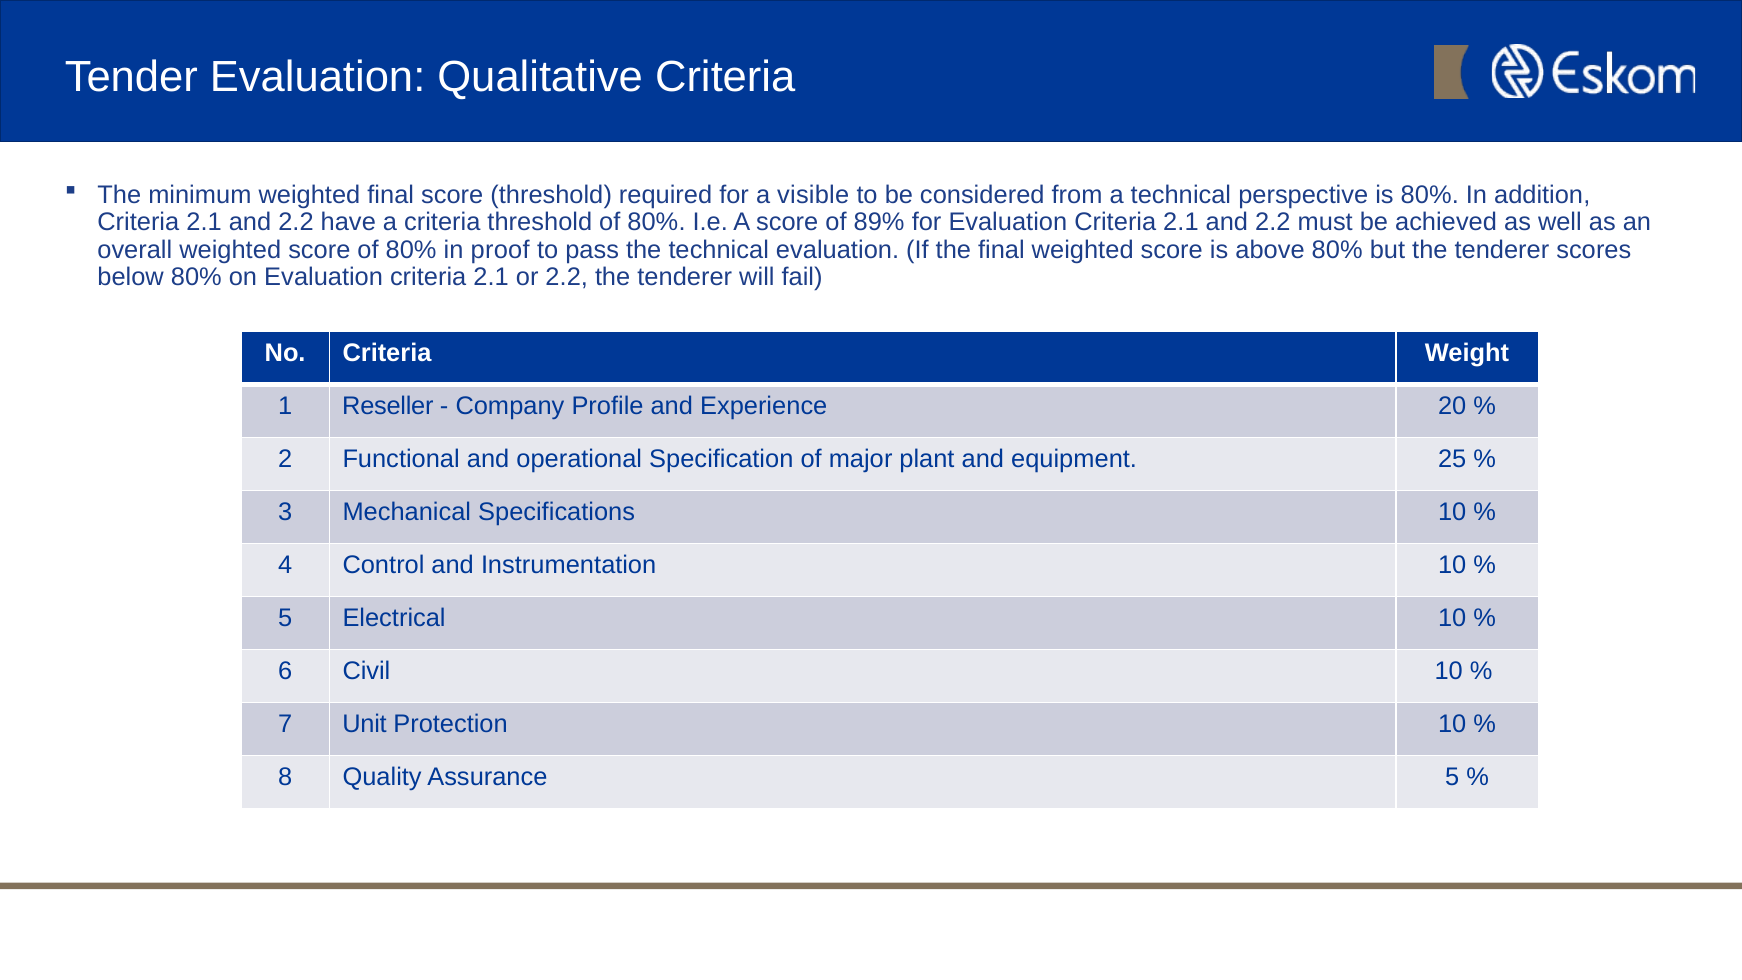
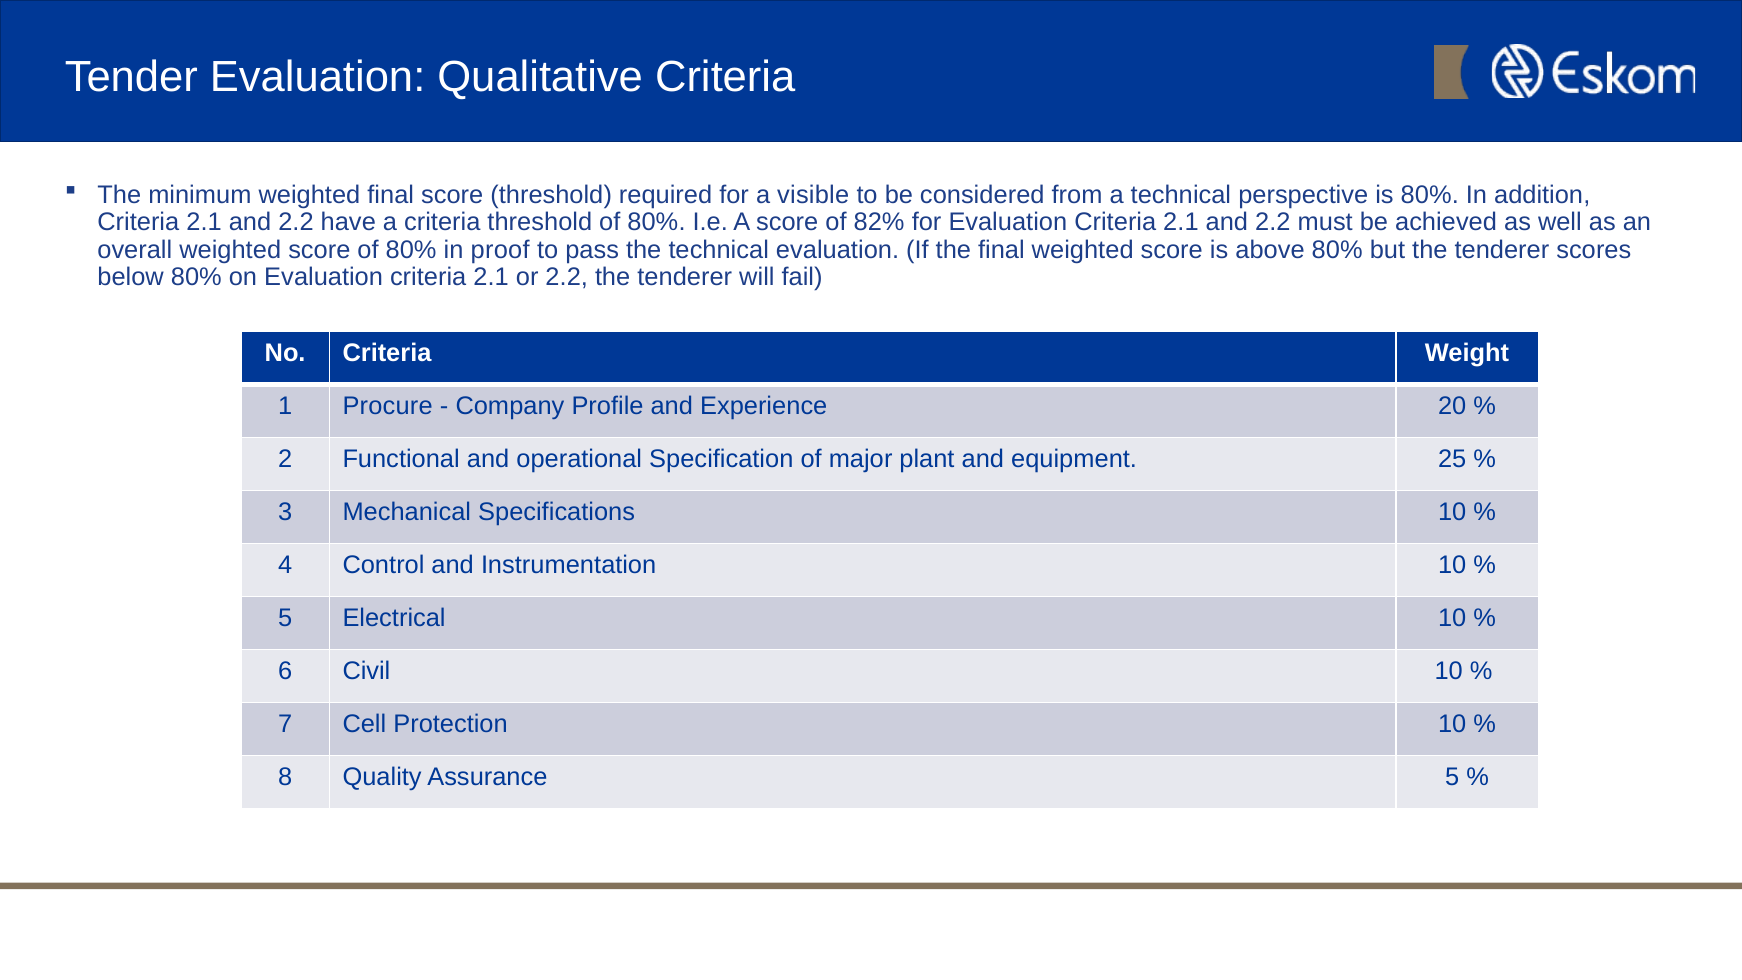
89%: 89% -> 82% (879, 222)
Reseller: Reseller -> Procure (388, 406)
Unit: Unit -> Cell (364, 724)
